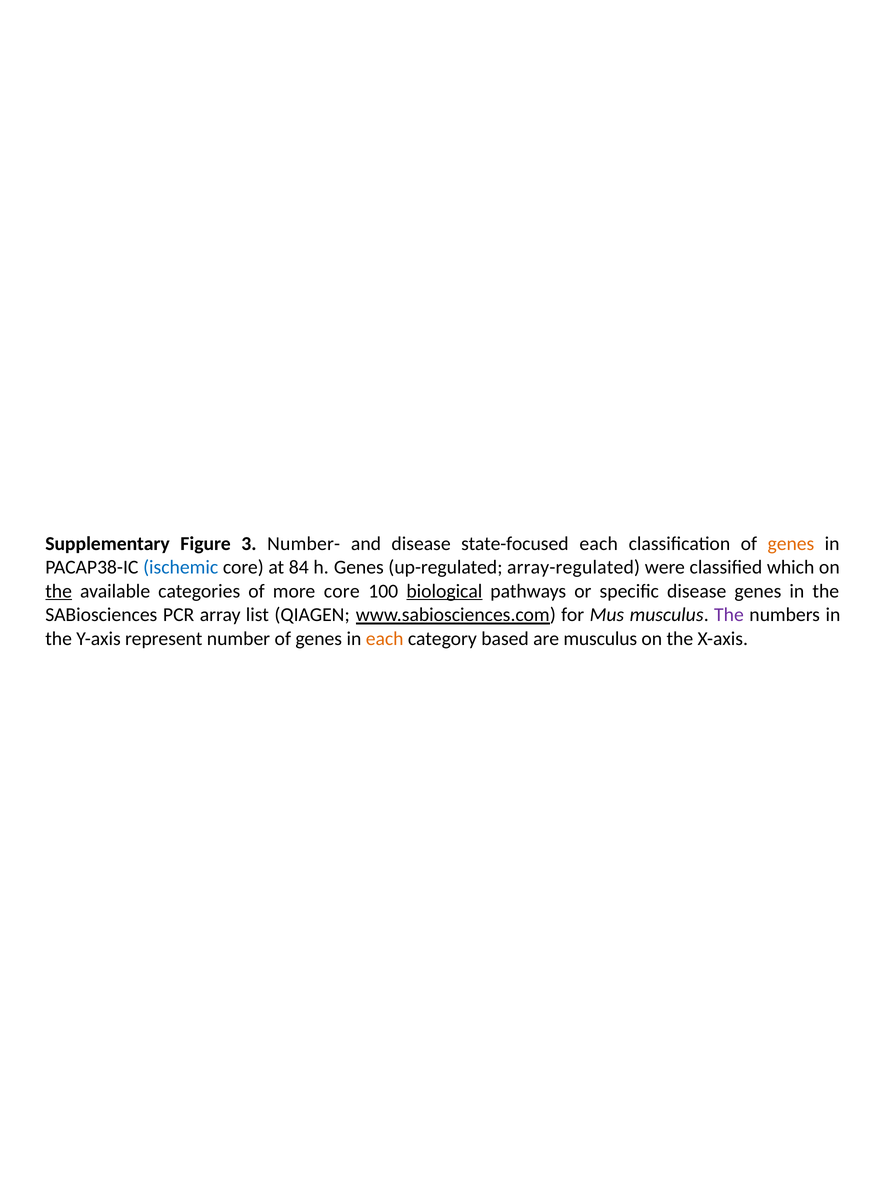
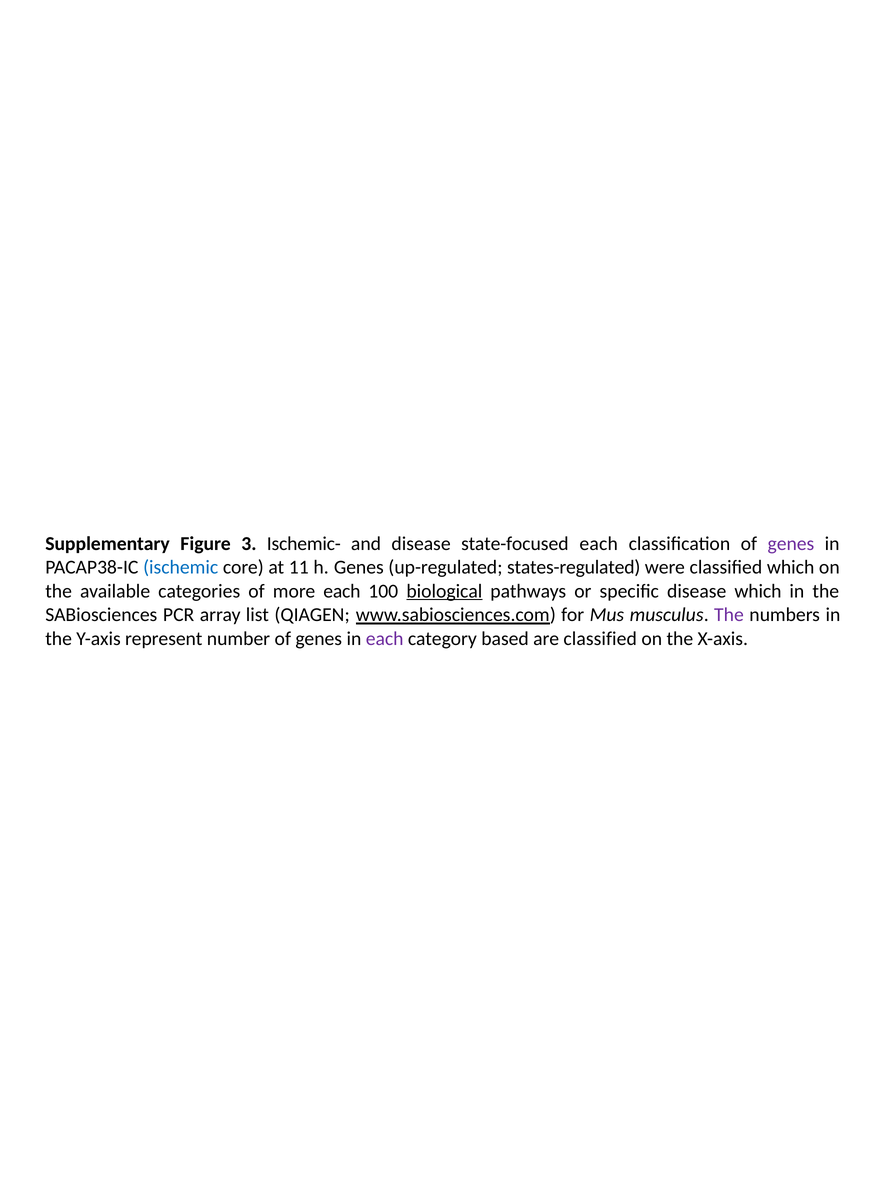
Number-: Number- -> Ischemic- (304, 544)
genes colour: orange -> purple (791, 544)
84: 84 -> 11 (299, 568)
array-regulated: array-regulated -> states-regulated (574, 568)
the underline: present -> none (59, 591)
more core: core -> each (342, 591)
disease genes: genes -> which (758, 591)
each colour: orange -> purple (385, 639)
are musculus: musculus -> classified (600, 639)
